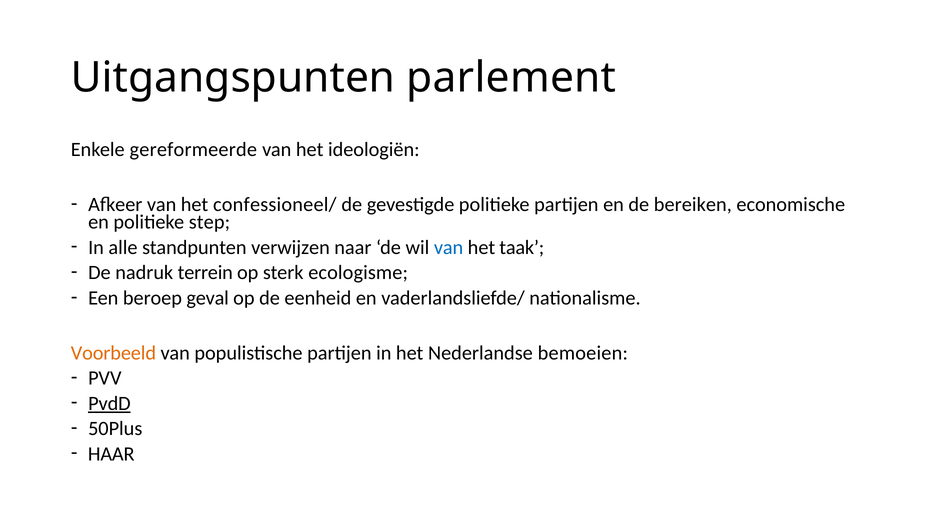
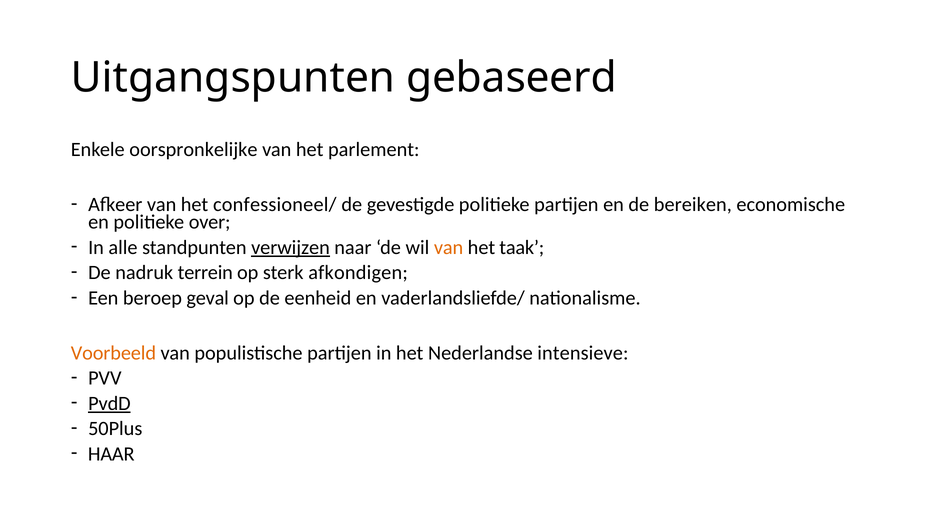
parlement: parlement -> gebaseerd (512, 78)
gereformeerde: gereformeerde -> oorspronkelijke (193, 150)
ideologiën: ideologiën -> parlement (374, 150)
step: step -> over (210, 222)
verwijzen underline: none -> present (290, 247)
van colour: blue -> orange (449, 247)
ecologisme: ecologisme -> afkondigen (358, 273)
bemoeien: bemoeien -> intensieve (583, 353)
